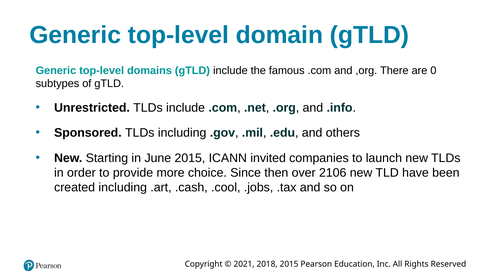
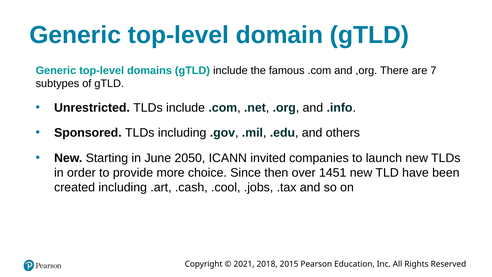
0: 0 -> 7 (433, 70)
June 2015: 2015 -> 2050 (190, 158)
2106: 2106 -> 1451 (333, 173)
